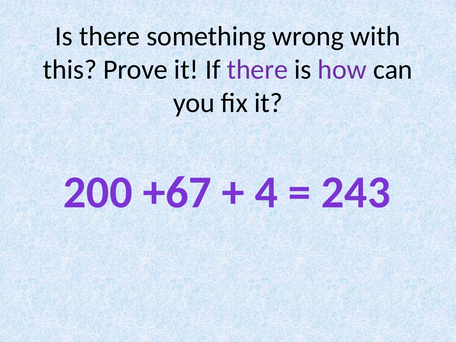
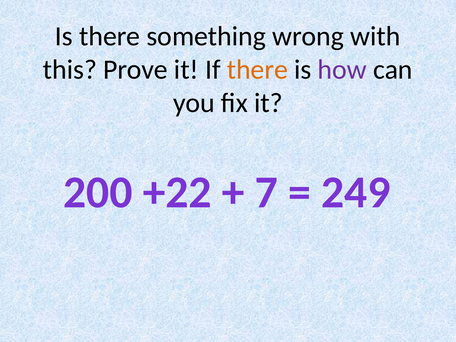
there colour: purple -> orange (257, 70)
+67: +67 -> +22 (177, 192)
4: 4 -> 7 (266, 192)
243: 243 -> 249 (356, 192)
